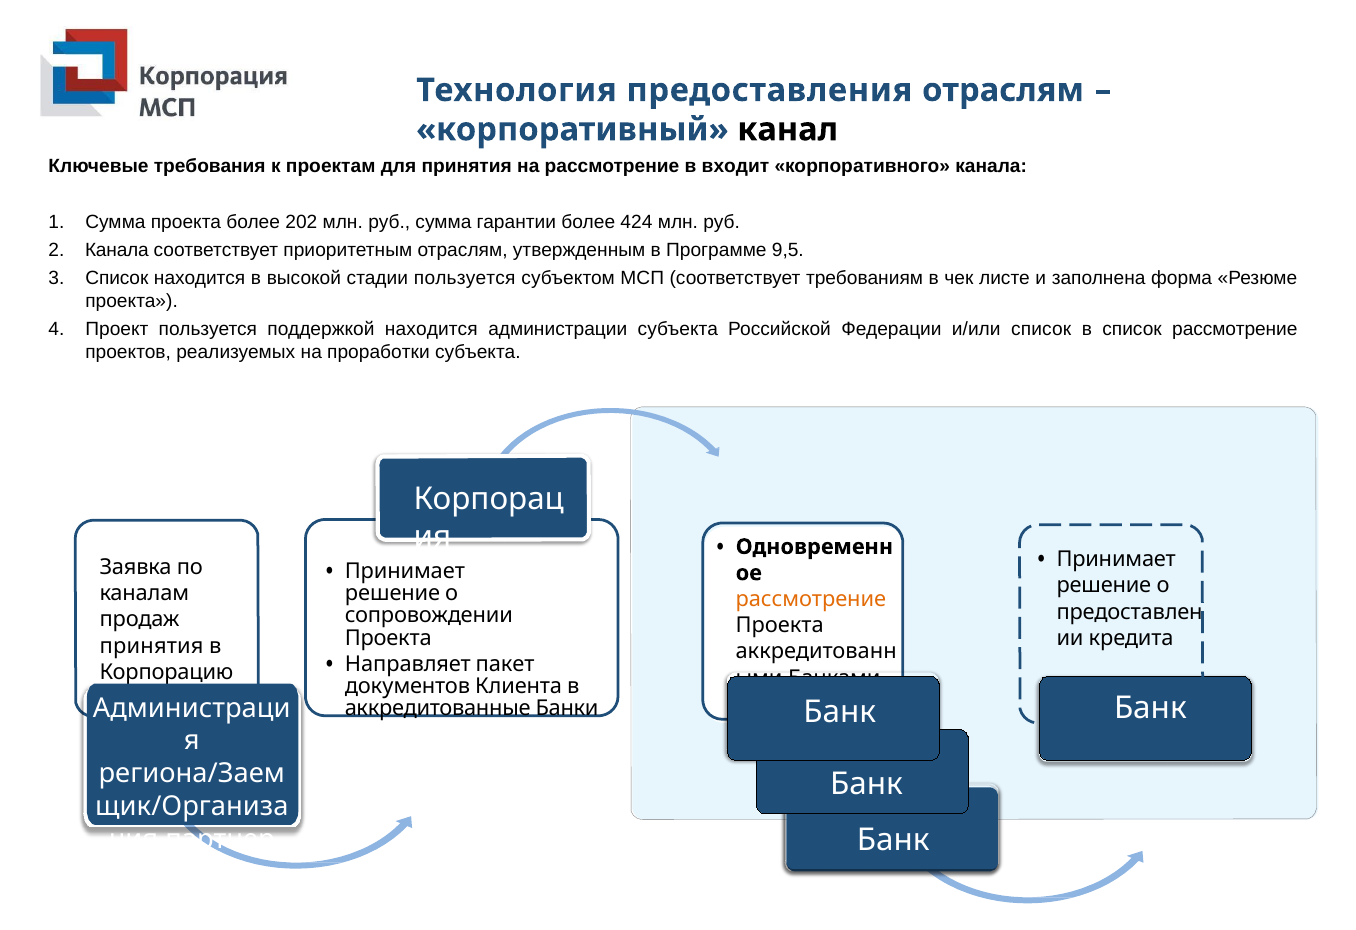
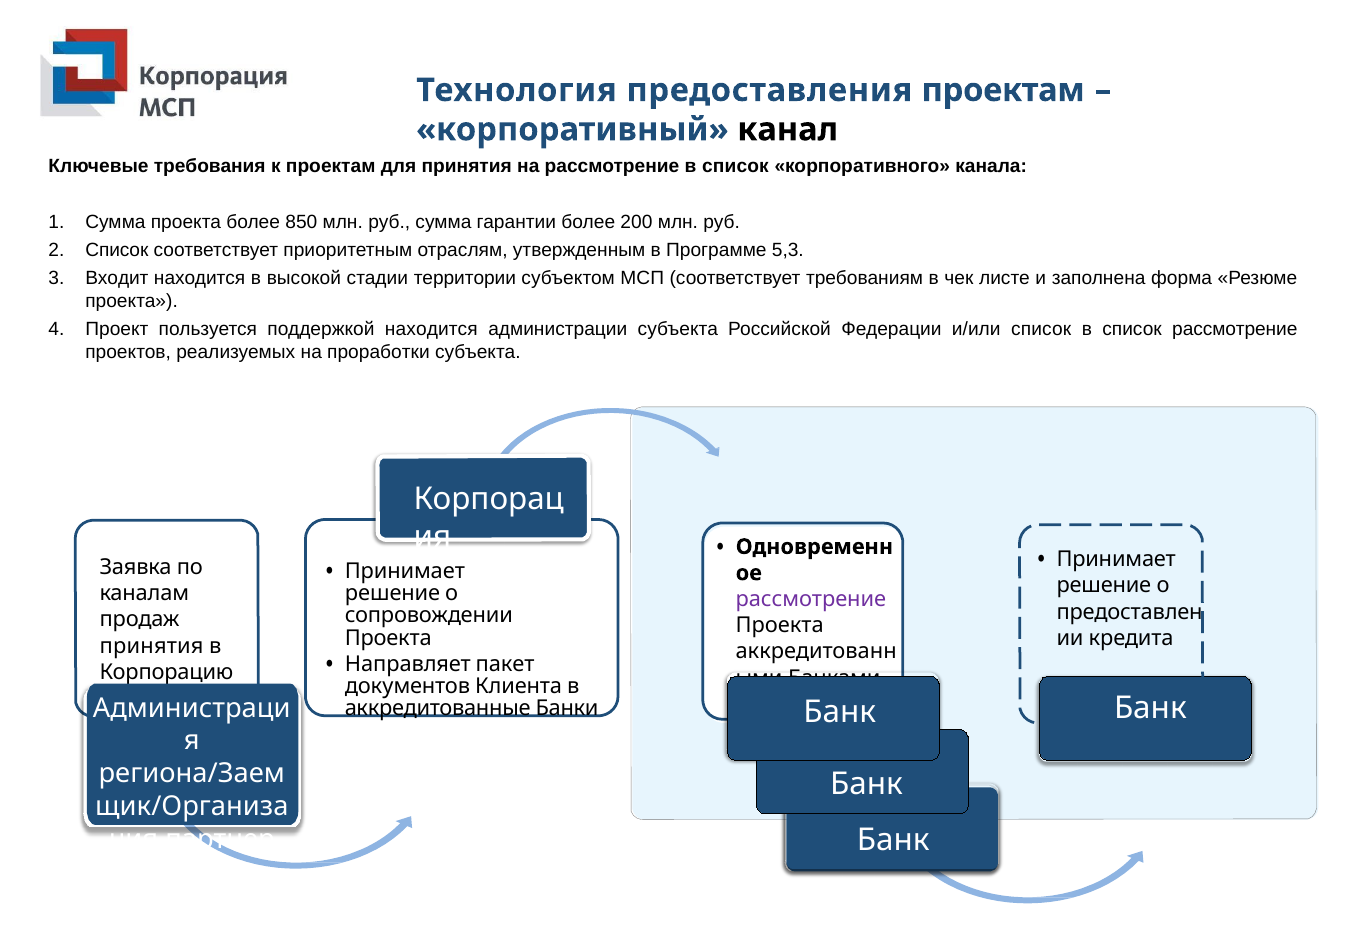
предоставления отраслям: отраслям -> проектам (1003, 90)
рассмотрение в входит: входит -> список (735, 167)
202: 202 -> 850 (301, 222)
424: 424 -> 200 (636, 222)
Канала: Канала -> Список (117, 250)
9,5: 9,5 -> 5,3 (788, 250)
Список: Список -> Входит (117, 278)
стадии пользуется: пользуется -> территории (465, 278)
рассмотрение colour: orange -> purple (811, 599)
